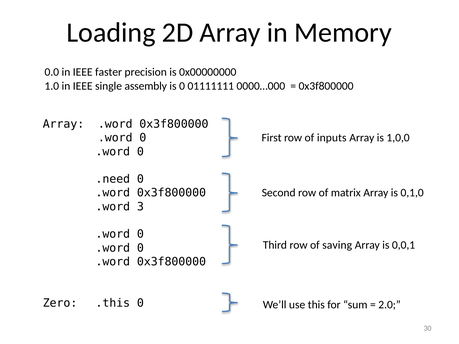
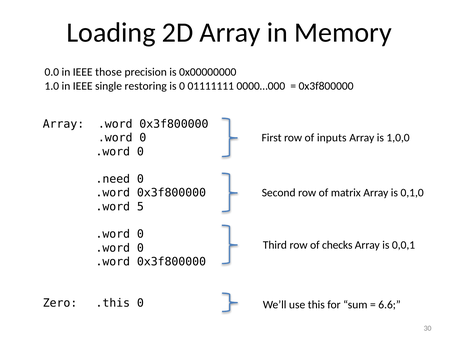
faster: faster -> those (109, 72)
assembly: assembly -> restoring (146, 86)
3: 3 -> 5 (140, 207)
saving: saving -> checks (337, 245)
2.0: 2.0 -> 6.6 (390, 305)
